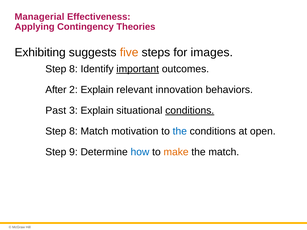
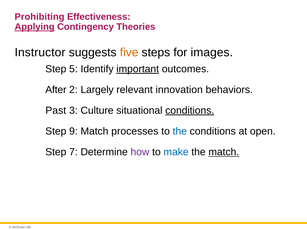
Managerial: Managerial -> Prohibiting (40, 17)
Applying underline: none -> present (35, 27)
Exhibiting: Exhibiting -> Instructor (40, 52)
8: 8 -> 5 (73, 69)
2 Explain: Explain -> Largely (97, 90)
3 Explain: Explain -> Culture (97, 111)
8: 8 -> 9 (73, 131)
motivation: motivation -> processes (135, 131)
9: 9 -> 7 (73, 152)
how colour: blue -> purple (140, 152)
make colour: orange -> blue (176, 152)
match underline: none -> present (224, 152)
